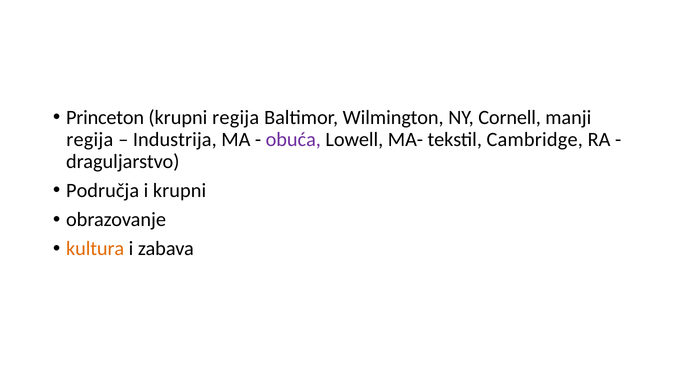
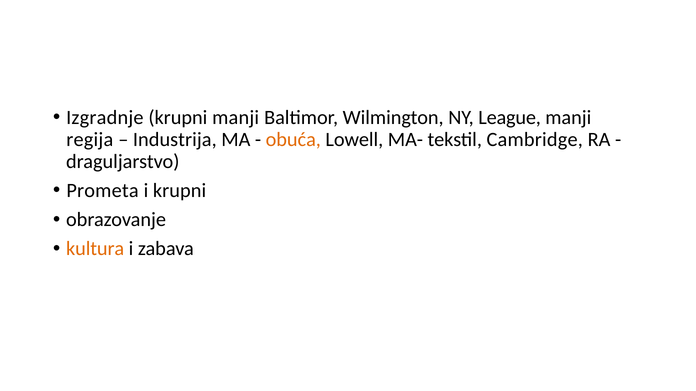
Princeton: Princeton -> Izgradnje (105, 118)
krupni regija: regija -> manji (236, 118)
Cornell: Cornell -> League (510, 118)
obuća colour: purple -> orange (293, 140)
Područja: Područja -> Prometa (103, 191)
